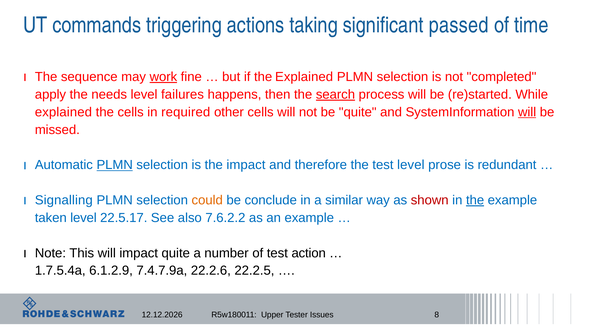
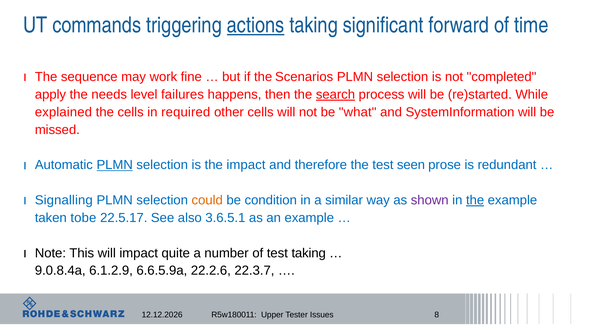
actions underline: none -> present (256, 25)
passed: passed -> forward (459, 25)
work underline: present -> none (163, 77)
the Explained: Explained -> Scenarios (304, 77)
be quite: quite -> what (358, 112)
will underline: present -> none (527, 112)
test level: level -> seen (411, 165)
conclude: conclude -> condition (271, 200)
shown colour: red -> purple (430, 200)
taken level: level -> tobe (83, 218)
7.6.2.2: 7.6.2.2 -> 3.6.5.1 (225, 218)
test action: action -> taking (309, 253)
1.7.5.4a: 1.7.5.4a -> 9.0.8.4a (60, 271)
7.4.7.9a: 7.4.7.9a -> 6.6.5.9a (162, 271)
22.2.5: 22.2.5 -> 22.3.7 (254, 271)
